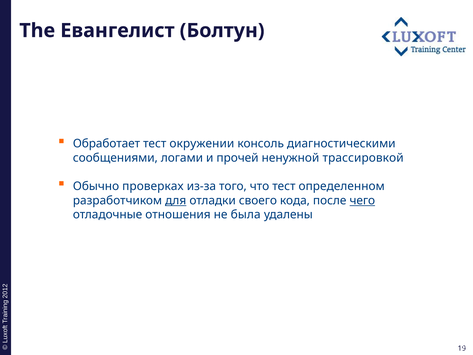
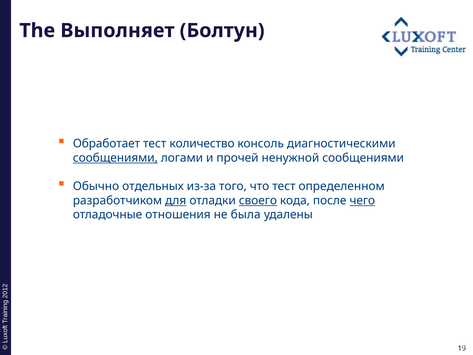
Евангелист: Евангелист -> Выполняет (117, 31)
окружении: окружении -> количество (202, 144)
сообщениями underline: none -> present (115, 158)
ненужной трассировкой: трассировкой -> сообщениями (363, 158)
проверках: проверках -> отдельных (153, 186)
своего underline: none -> present (258, 200)
